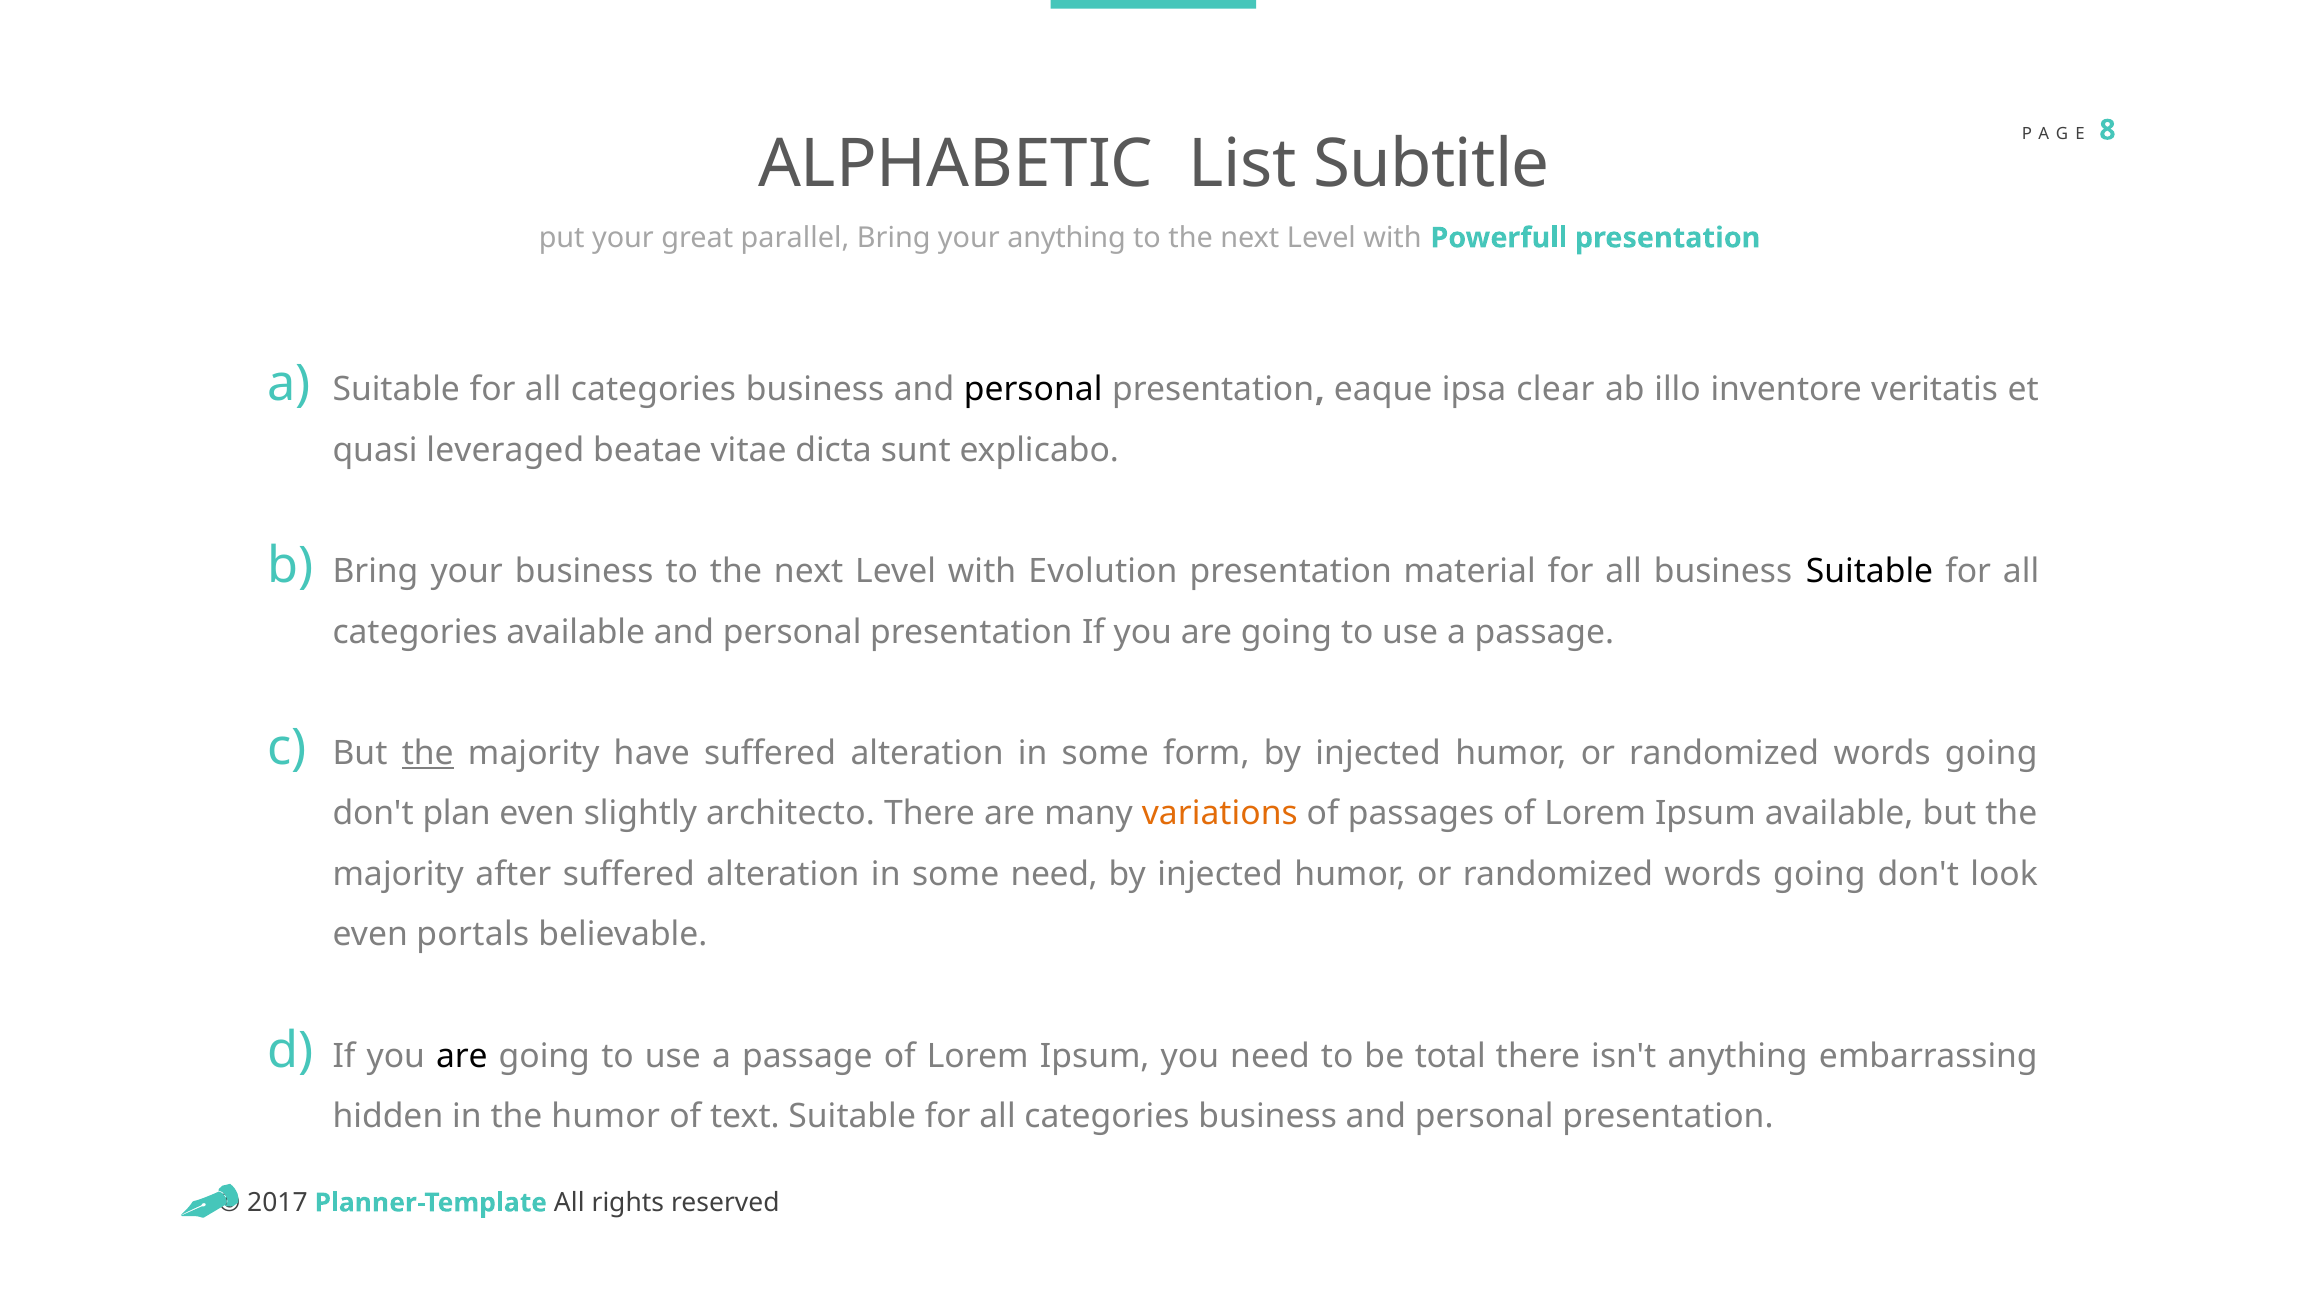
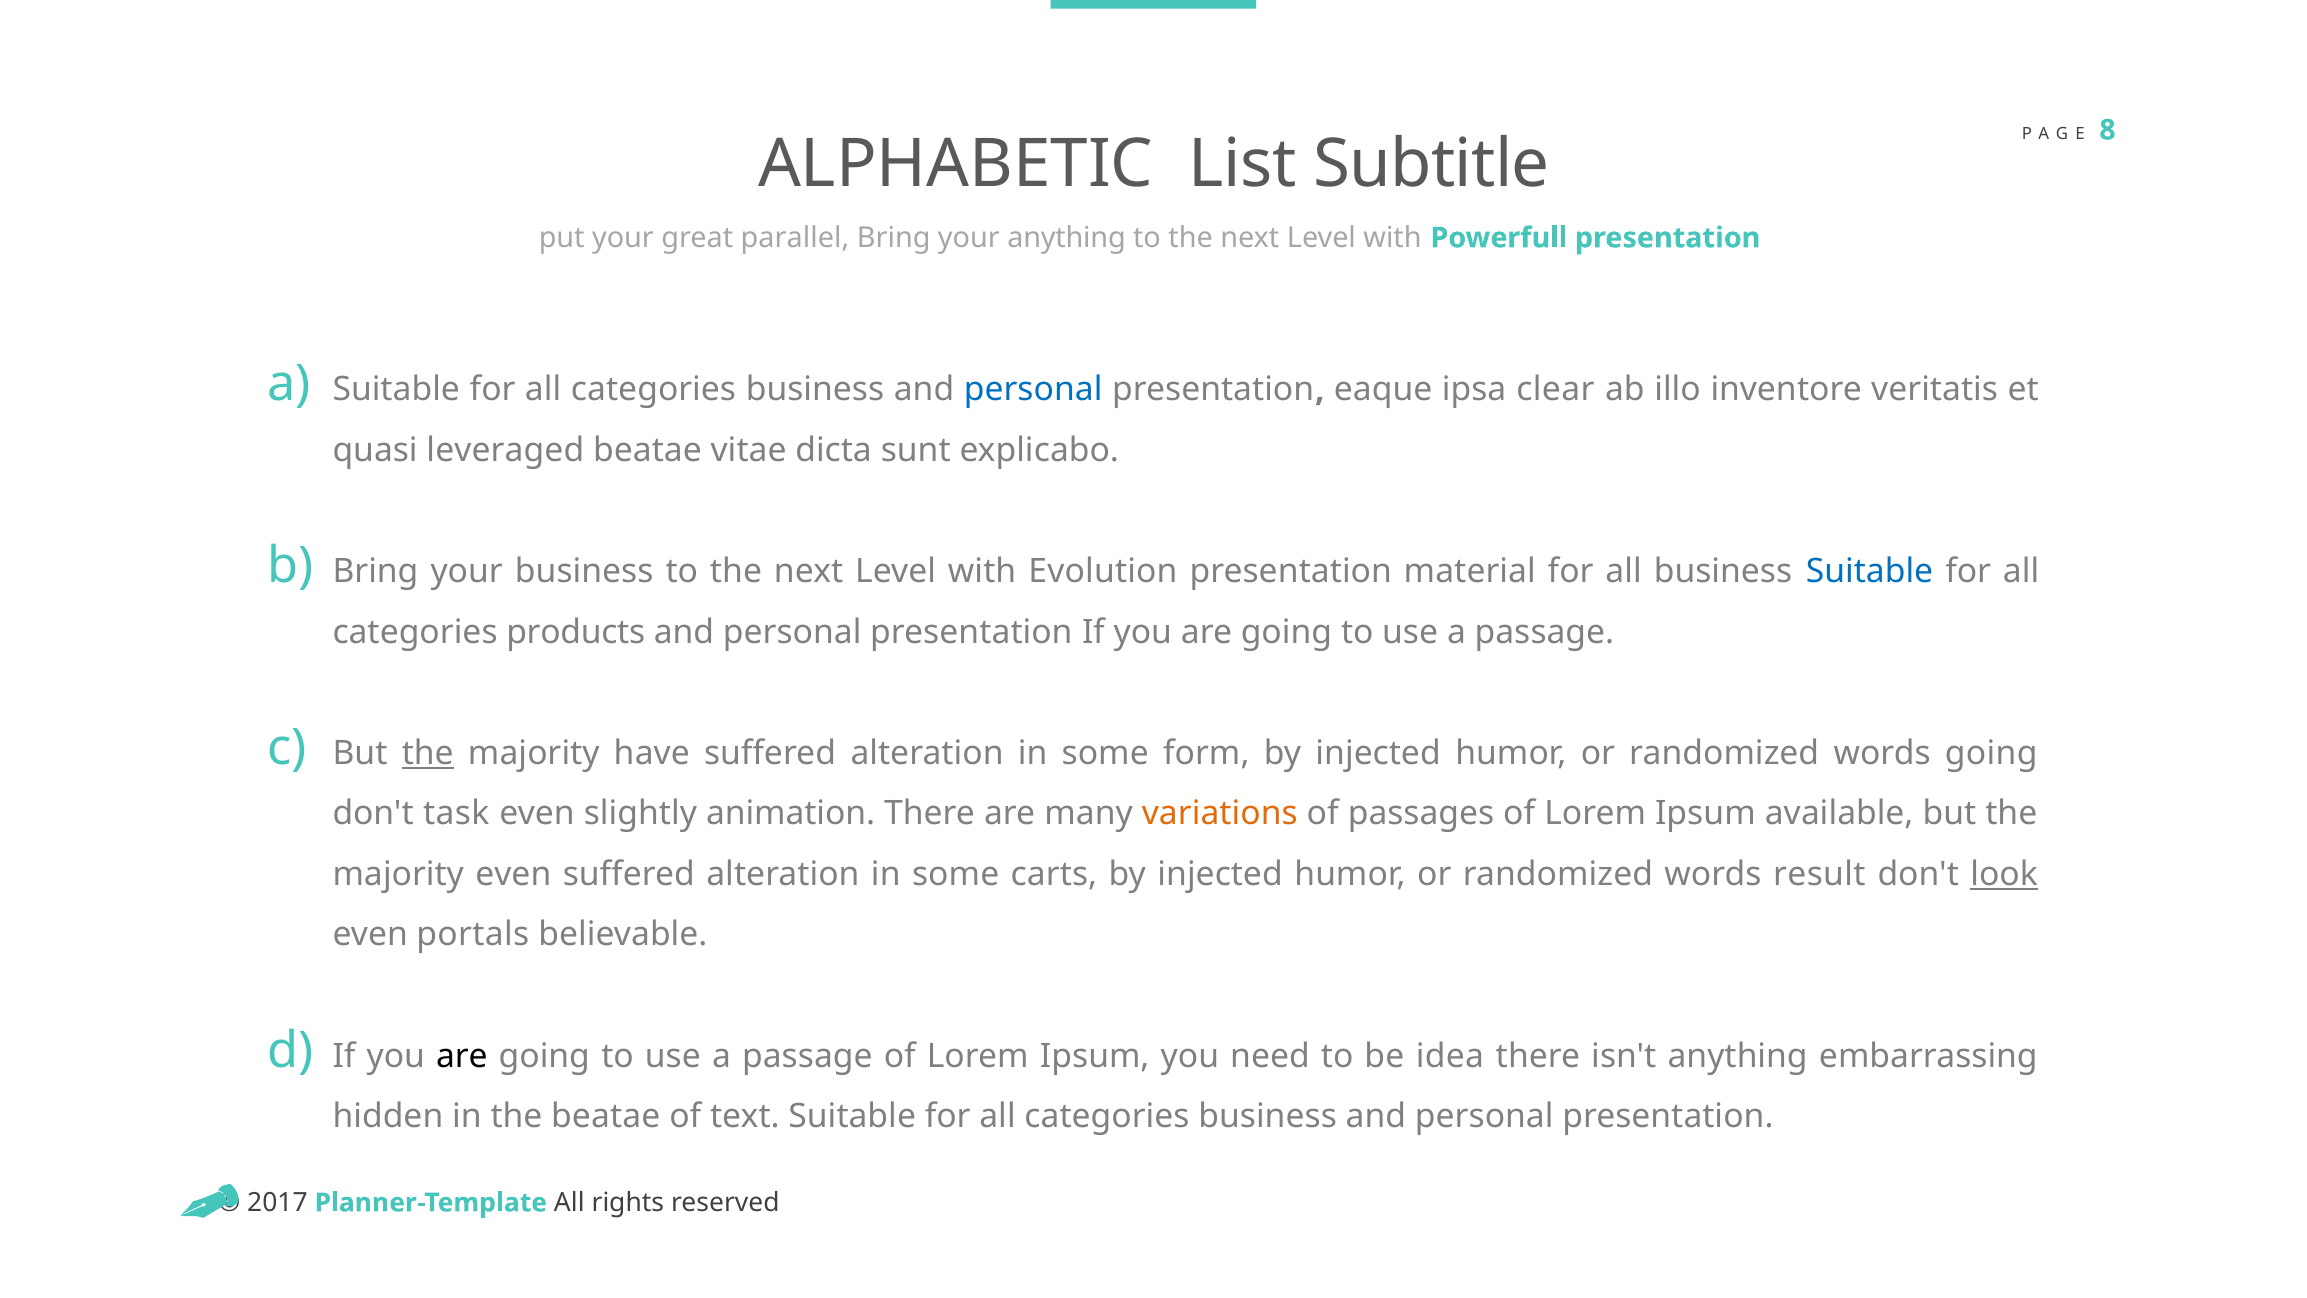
personal colour: black -> blue (1033, 390)
Suitable colour: black -> blue (1869, 571)
categories available: available -> products (576, 632)
plan: plan -> task (456, 813)
architecto: architecto -> animation (791, 813)
majority after: after -> even (513, 874)
some need: need -> carts (1054, 874)
going: going -> result (1819, 874)
look underline: none -> present (2004, 874)
total: total -> idea (1450, 1056)
the humor: humor -> beatae (606, 1116)
